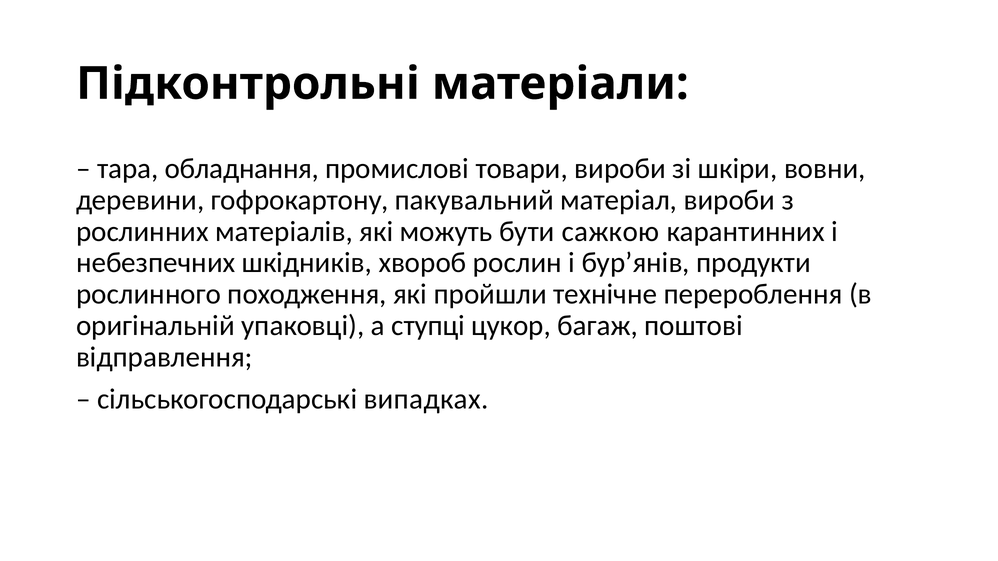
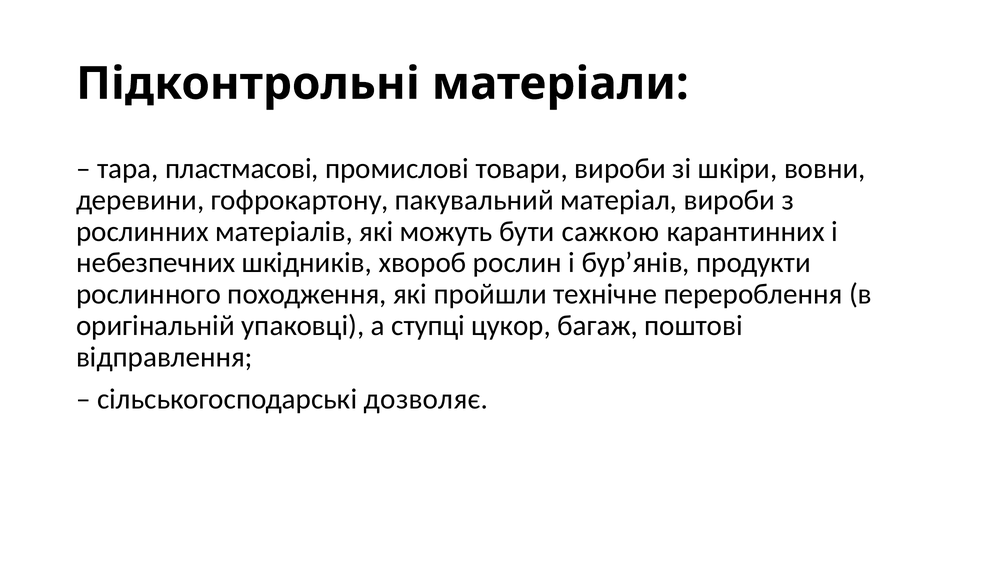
обладнання: обладнання -> пластмасові (242, 169)
випадках: випадках -> дозволяє (426, 399)
